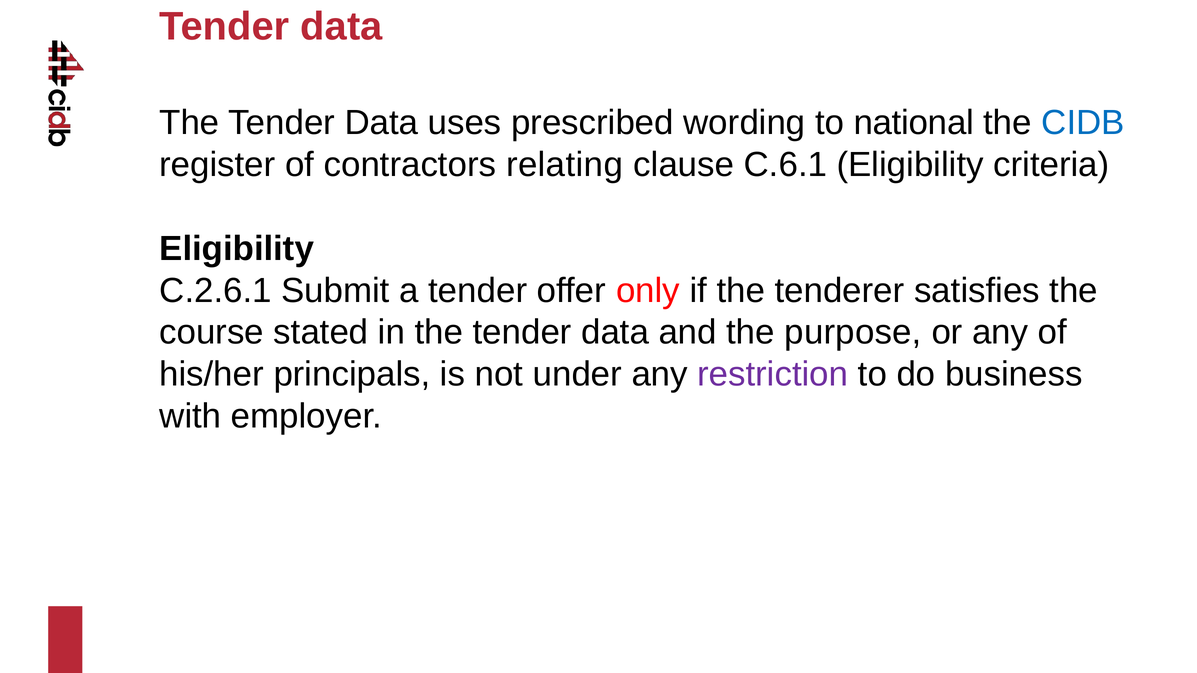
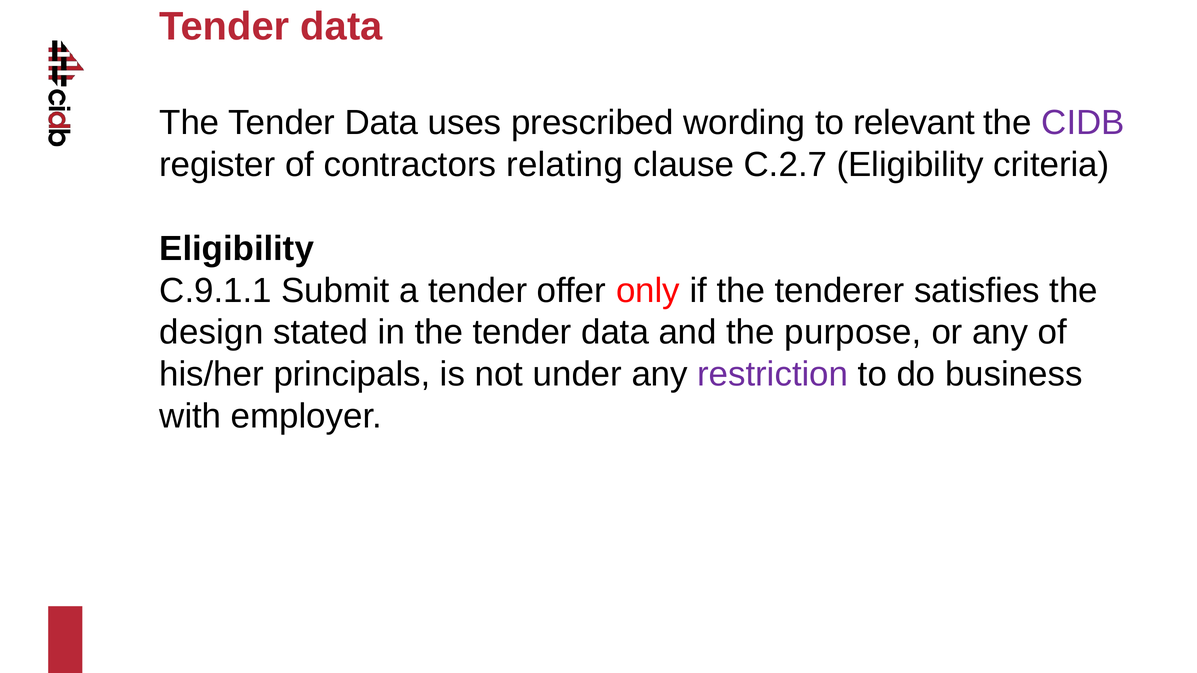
national: national -> relevant (914, 123)
CIDB colour: blue -> purple (1083, 123)
C.6.1: C.6.1 -> C.2.7 (785, 165)
C.2.6.1: C.2.6.1 -> C.9.1.1 (215, 291)
course: course -> design (211, 333)
